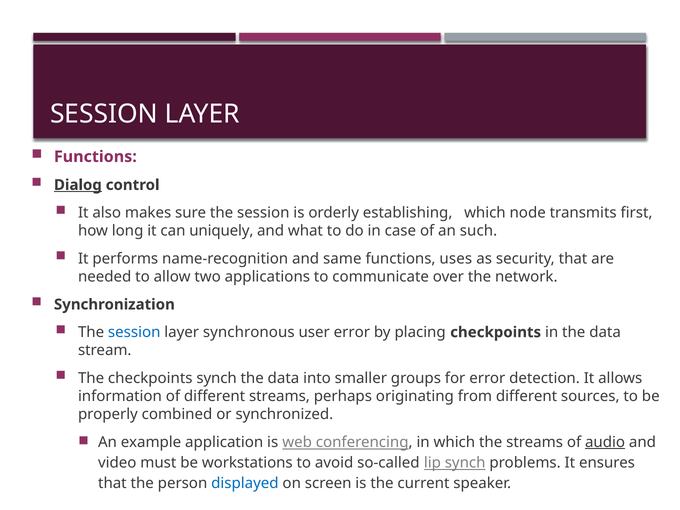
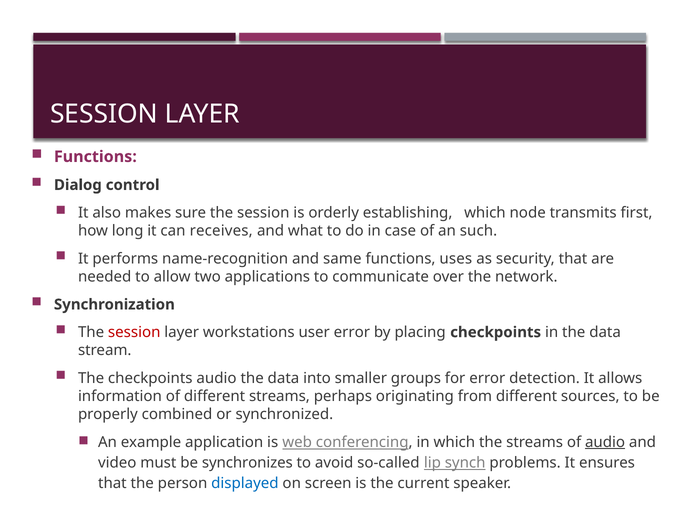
Dialog underline: present -> none (78, 185)
uniquely: uniquely -> receives (221, 231)
session colour: blue -> red (134, 332)
synchronous: synchronous -> workstations (249, 332)
checkpoints synch: synch -> audio (217, 378)
workstations: workstations -> synchronizes (247, 463)
